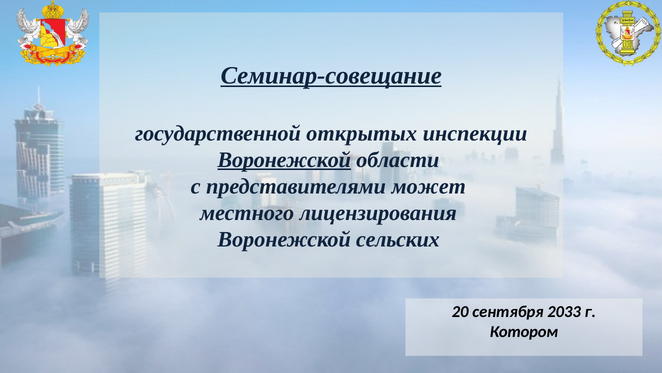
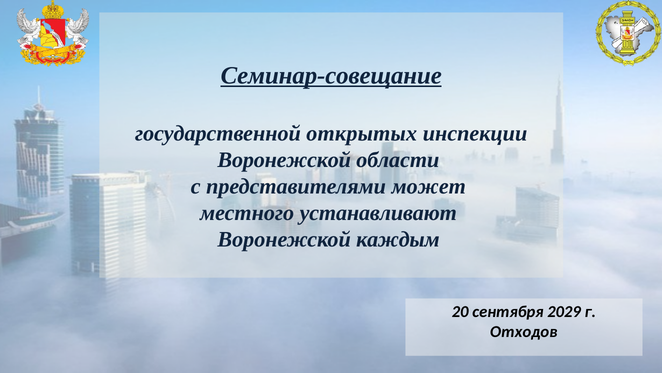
Воронежской underline: present -> none (284, 160)
лицензирования: лицензирования -> устанавливают (378, 213)
сельских: сельских -> каждым (398, 239)
2033: 2033 -> 2029 (564, 311)
Котором: Котором -> Отходов (524, 331)
